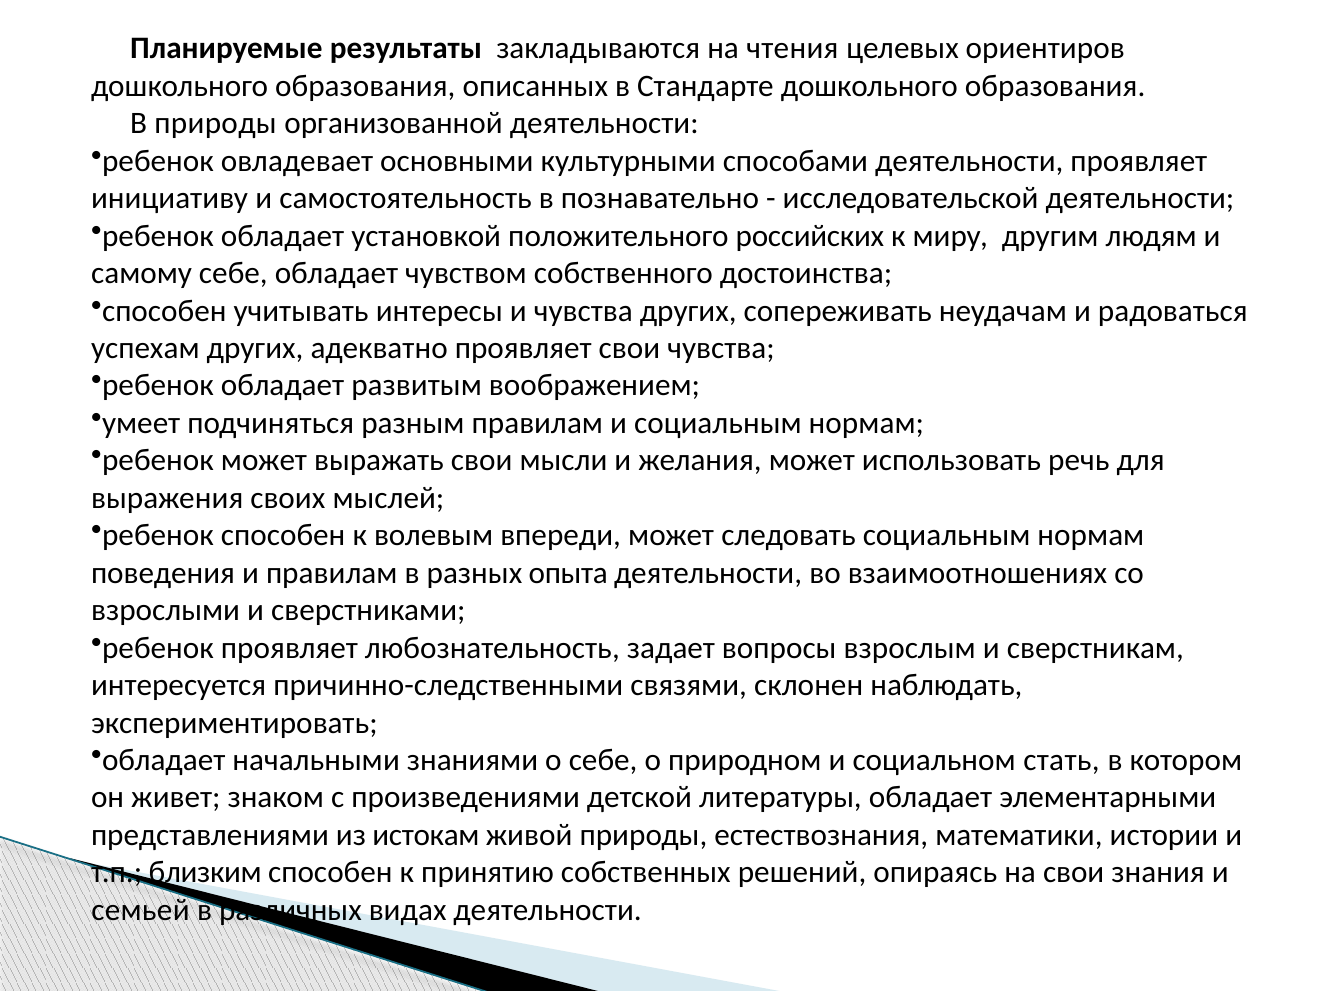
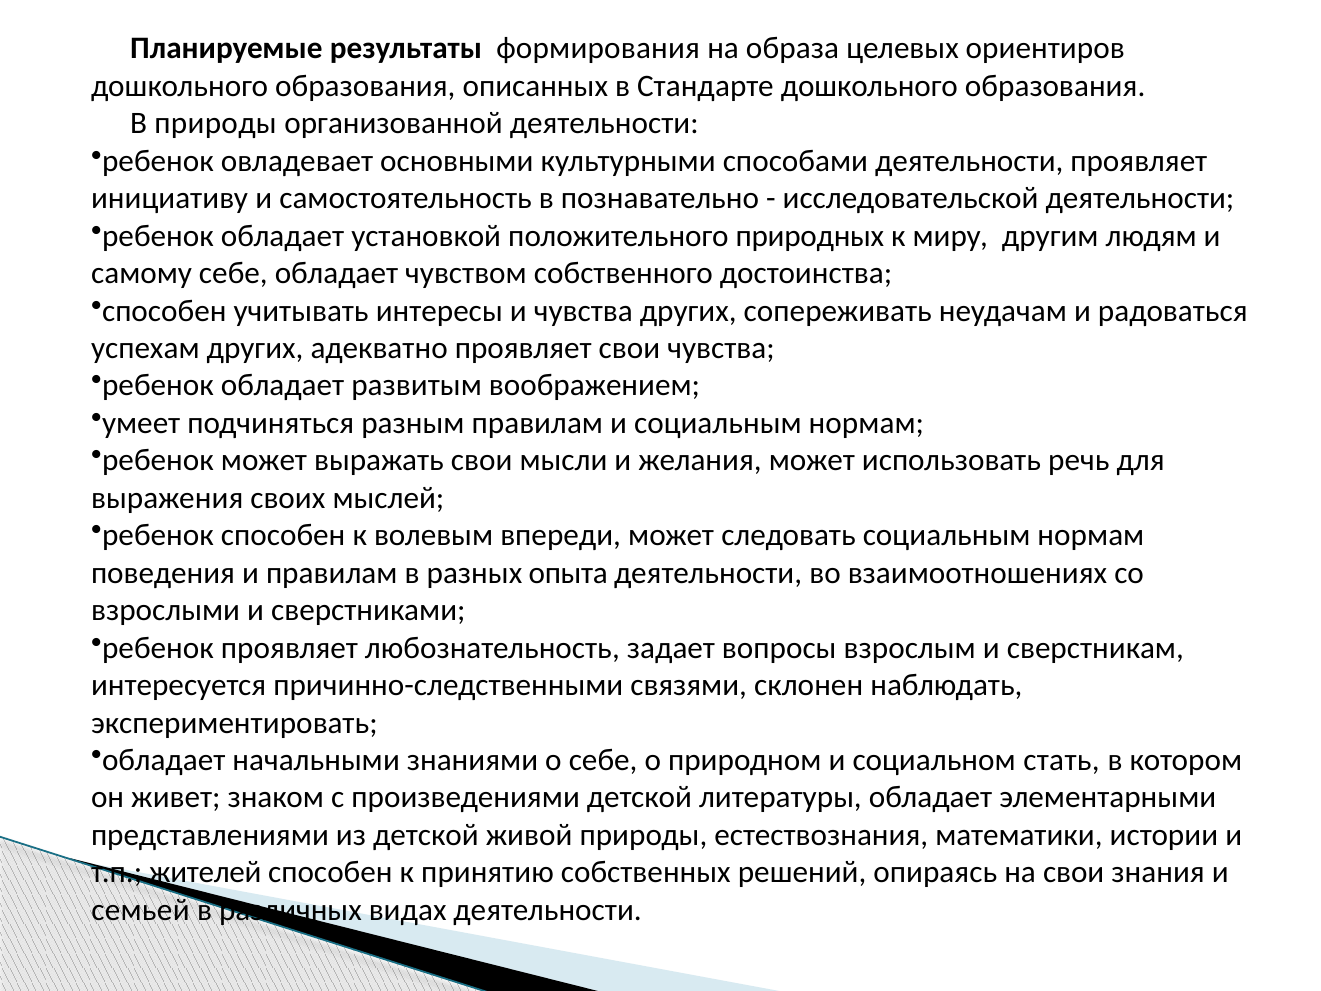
закладываются: закладываются -> формирования (598, 49)
чтения: чтения -> образа (793, 49)
российских: российских -> природных (810, 236)
из истокам: истокам -> детской (426, 835)
близким: близким -> жителей (205, 872)
